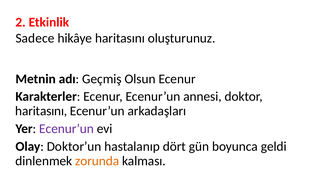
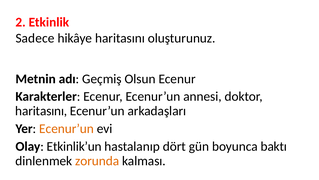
Ecenur’un colour: purple -> orange (67, 128)
Doktor’un: Doktor’un -> Etkinlik’un (74, 146)
geldi: geldi -> baktı (274, 146)
